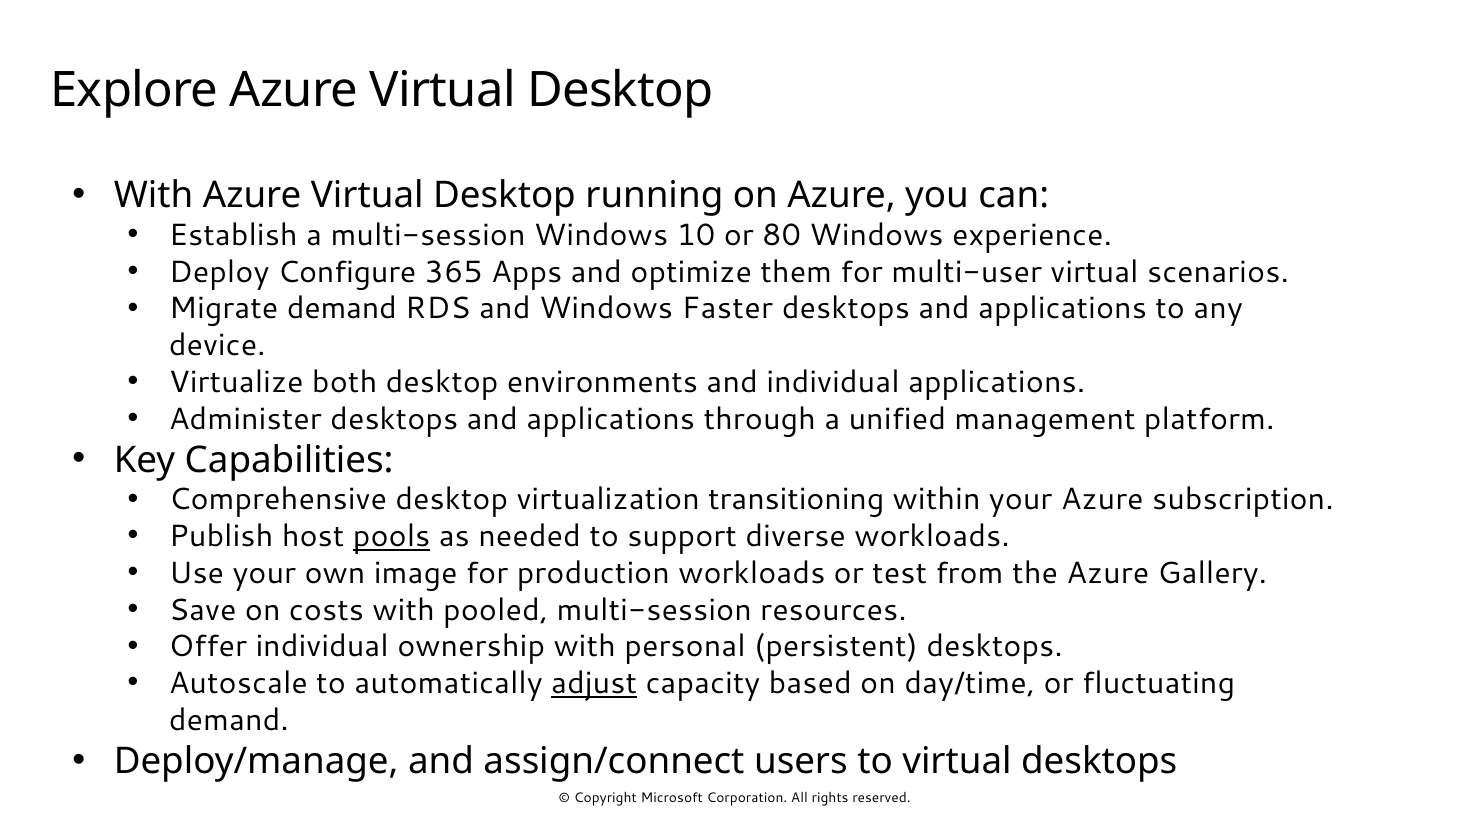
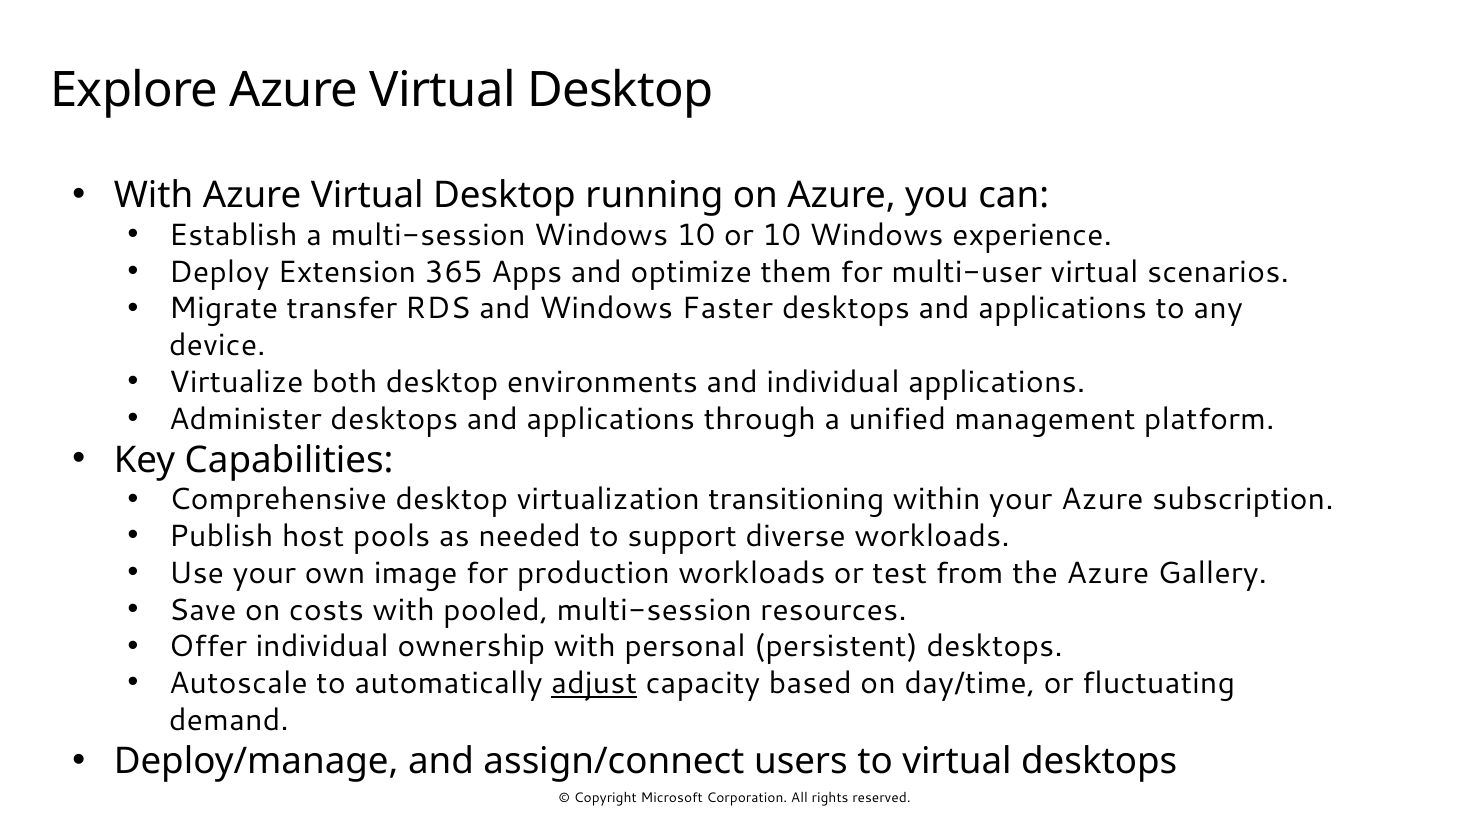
or 80: 80 -> 10 (782, 236)
Configure: Configure -> Extension (347, 272)
Migrate demand: demand -> transfer (342, 309)
pools underline: present -> none (392, 537)
